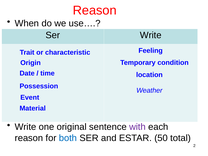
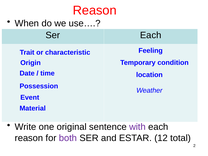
Ser Write: Write -> Each (151, 35)
both colour: blue -> purple (68, 138)
50: 50 -> 12 (161, 138)
